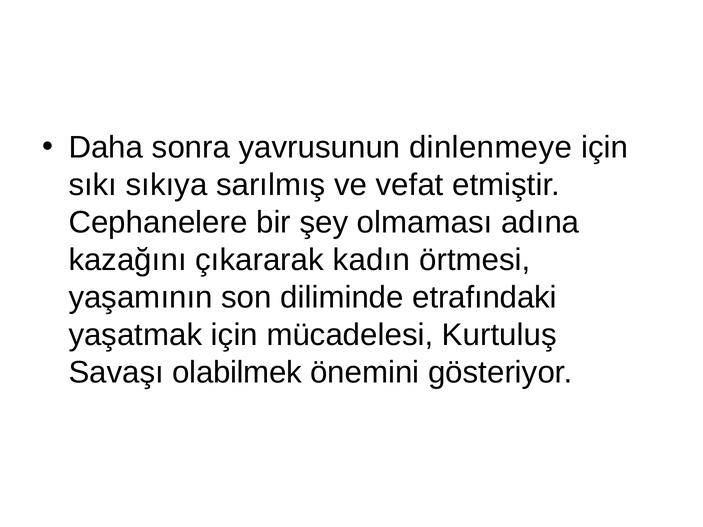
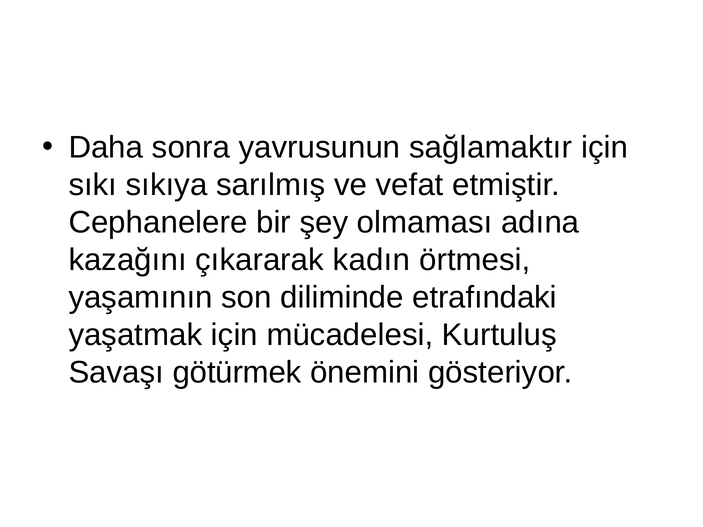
dinlenmeye: dinlenmeye -> sağlamaktır (491, 147)
olabilmek: olabilmek -> götürmek (237, 372)
